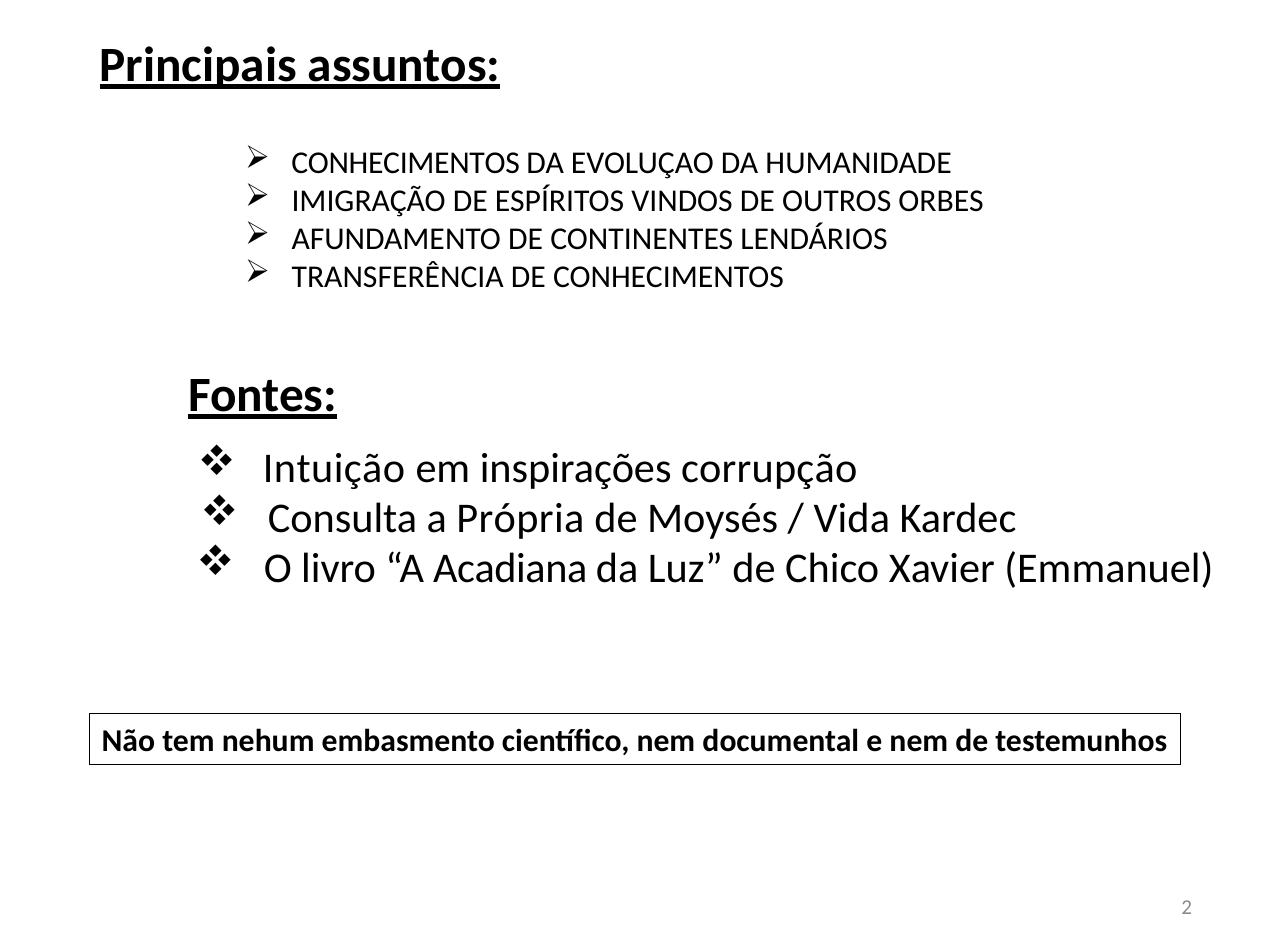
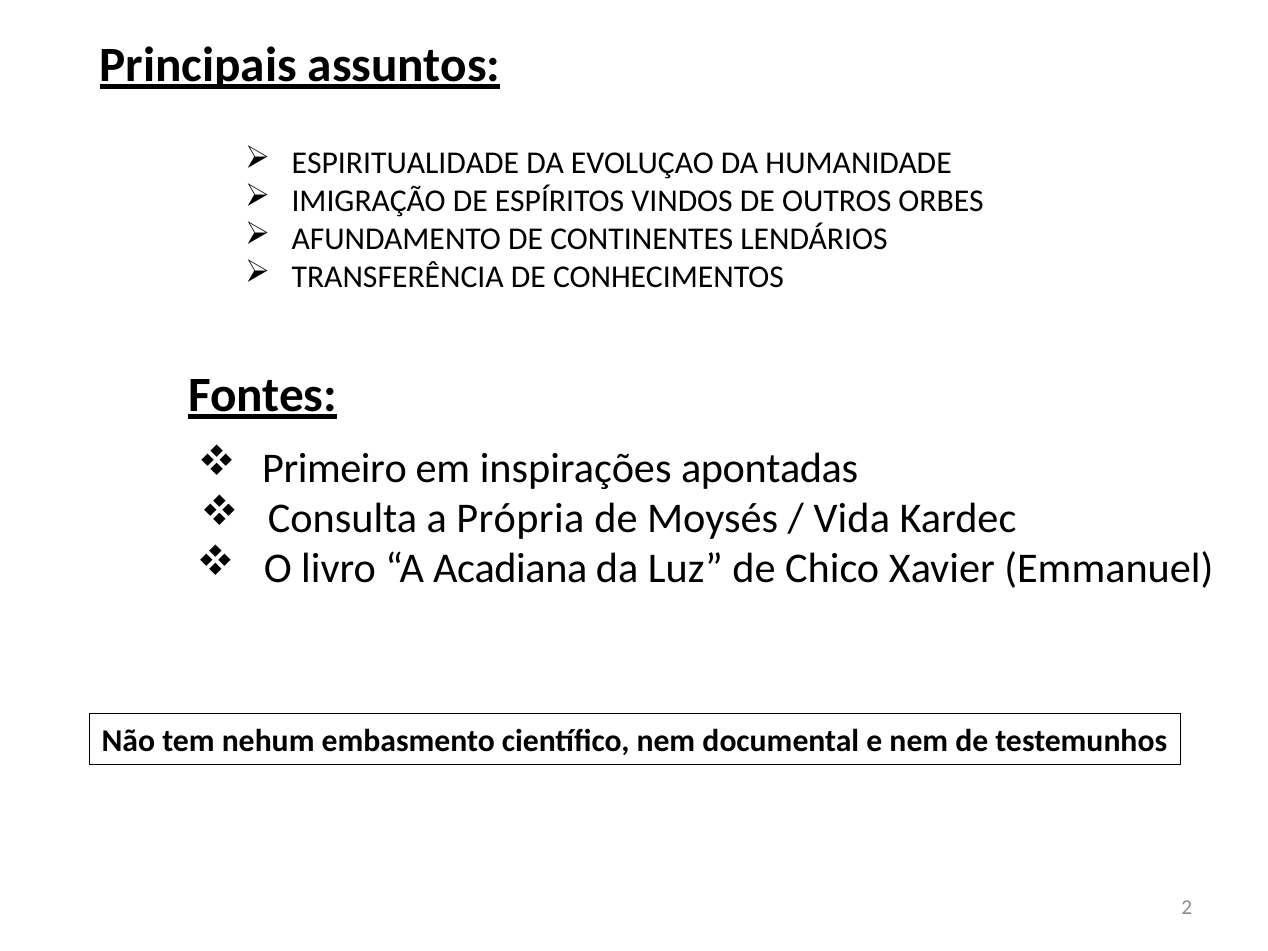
CONHECIMENTOS: CONHECIMENTOS -> ESPIRITUALIDADE (405, 163)
Intuição: Intuição -> Primeiro (334, 469)
corrupção: corrupção -> apontadas (770, 469)
